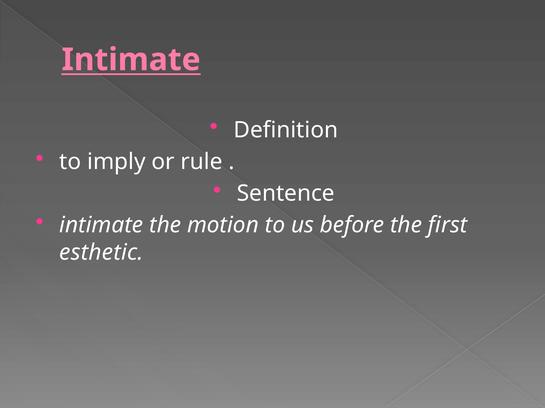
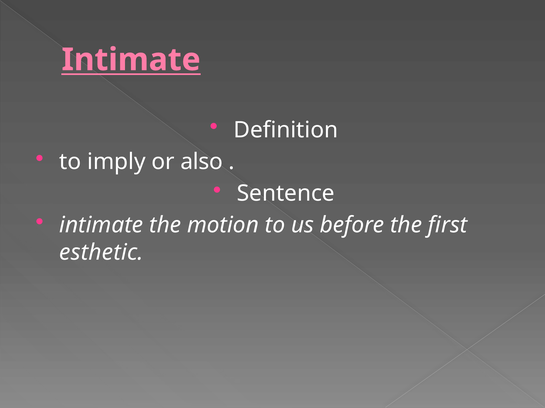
rule: rule -> also (202, 162)
